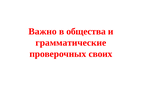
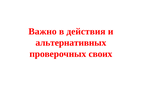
общества: общества -> действия (86, 32)
грамматические: грамматические -> альтернативных (71, 43)
